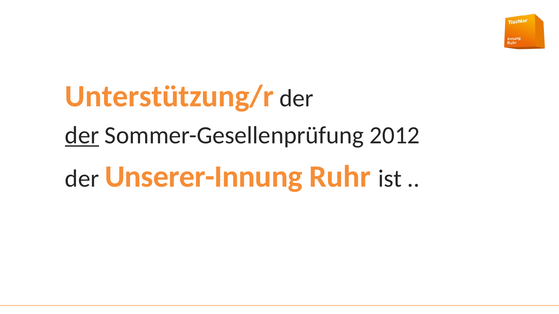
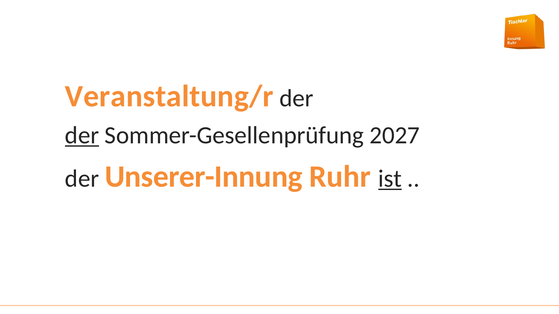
Unterstützung/r: Unterstützung/r -> Veranstaltung/r (169, 96)
2012: 2012 -> 2027 (395, 135)
ist underline: none -> present (390, 179)
